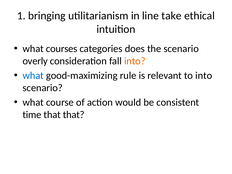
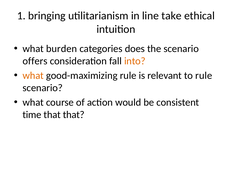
courses: courses -> burden (62, 49)
overly: overly -> offers (35, 61)
what colour: blue -> orange (33, 76)
to into: into -> rule (204, 76)
